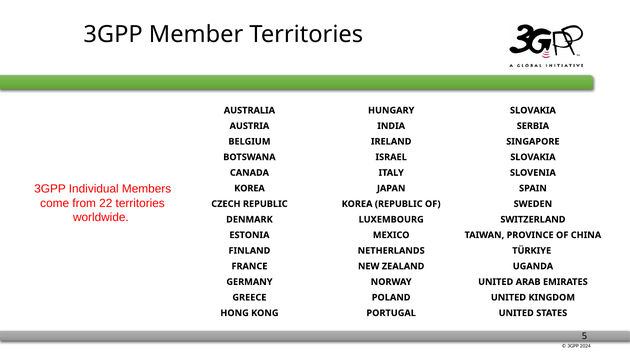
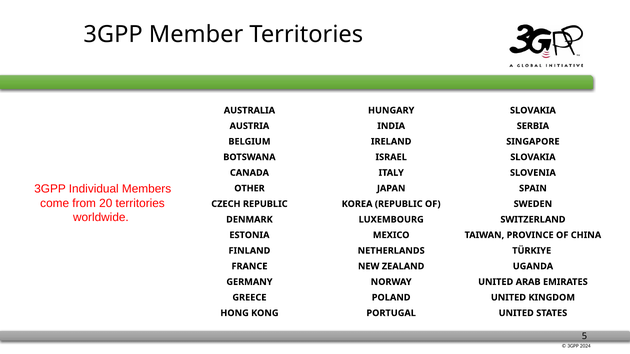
KOREA: KOREA -> OTHER (249, 189)
22: 22 -> 20 (106, 203)
